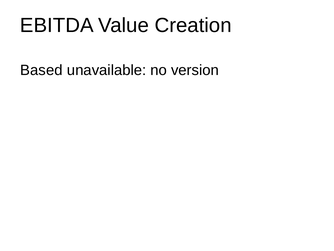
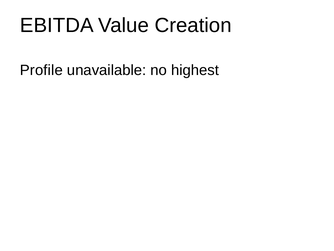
Based: Based -> Profile (41, 70)
version: version -> highest (195, 70)
